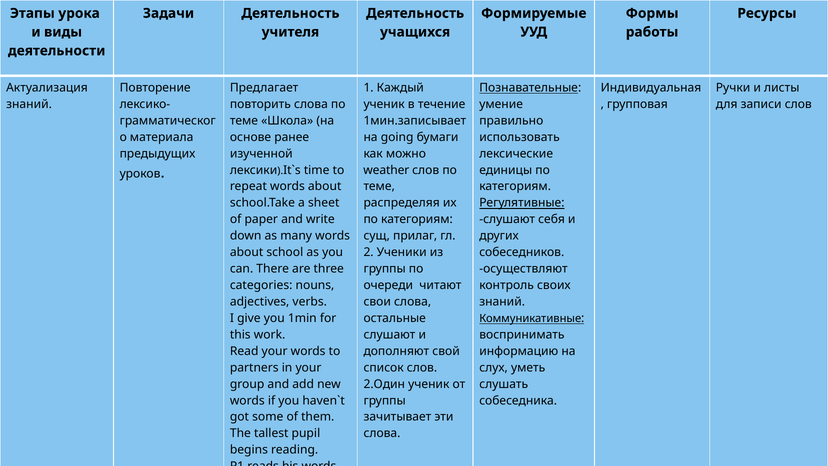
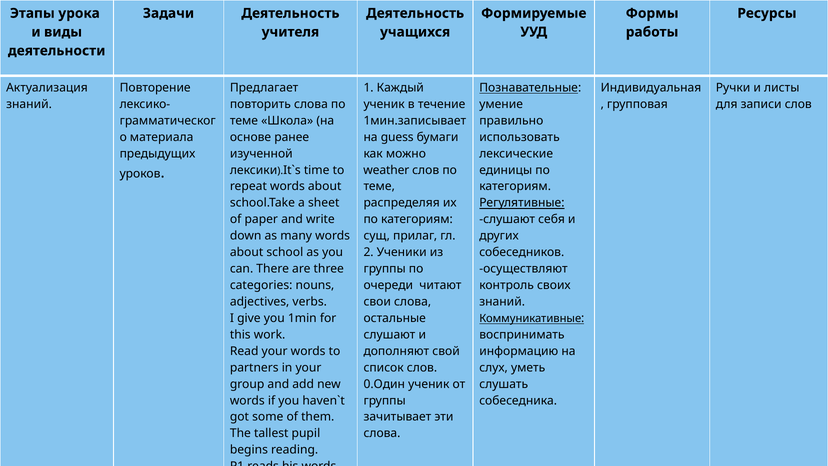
going: going -> guess (397, 137)
2.Один: 2.Один -> 0.Один (384, 384)
